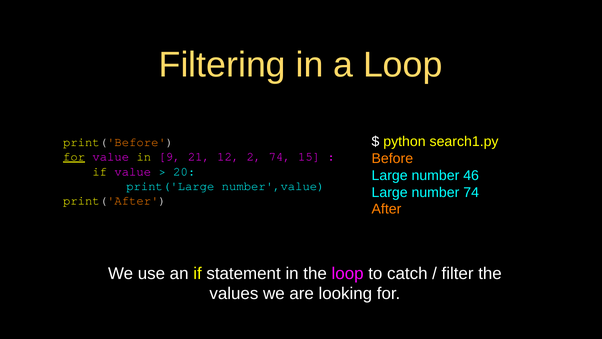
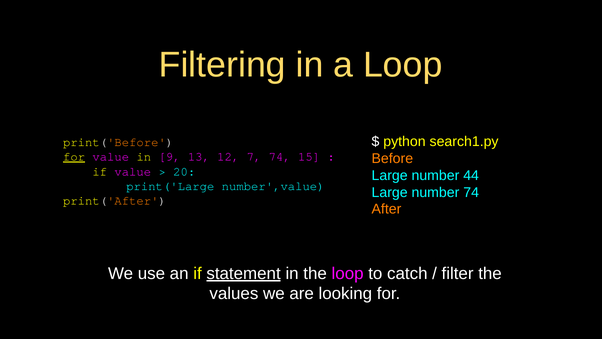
21: 21 -> 13 (199, 157)
2: 2 -> 7 (254, 157)
46: 46 -> 44 (471, 175)
statement underline: none -> present (244, 273)
